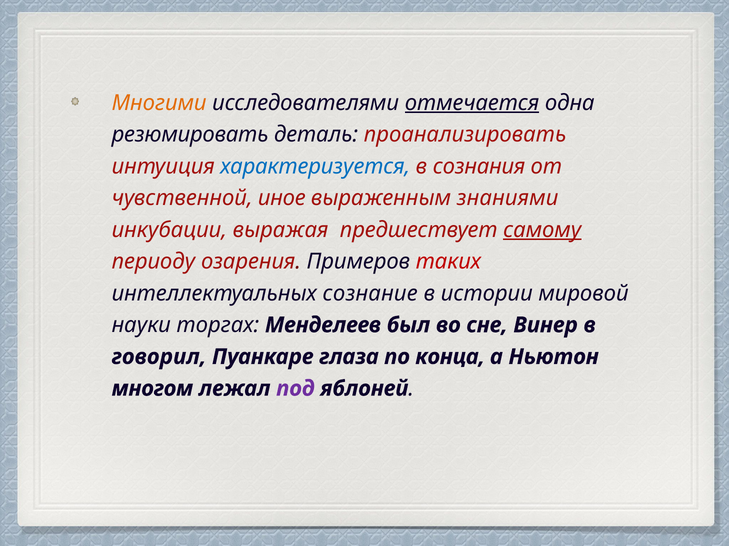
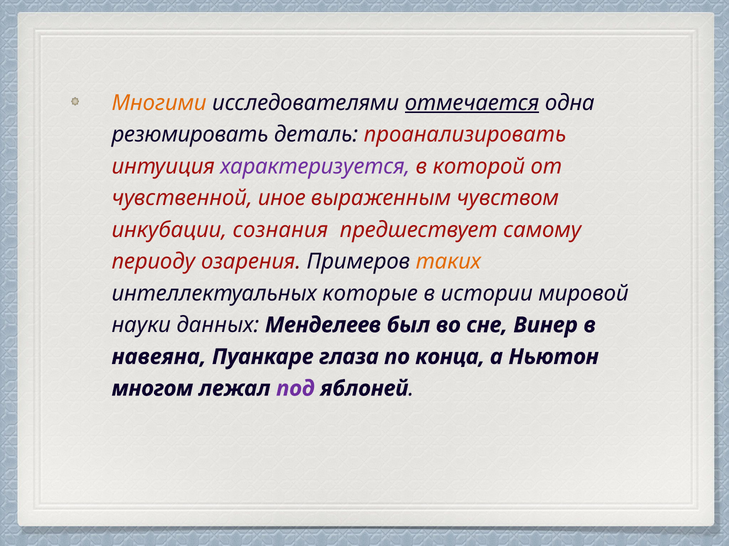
характеризуется colour: blue -> purple (315, 167)
сознания: сознания -> которой (479, 167)
знаниями: знаниями -> чувством (508, 198)
выражая: выражая -> сознания (280, 230)
самому underline: present -> none (542, 230)
таких colour: red -> orange (448, 262)
сознание: сознание -> которые (370, 294)
торгах: торгах -> данных (218, 325)
говорил: говорил -> навеяна (159, 357)
